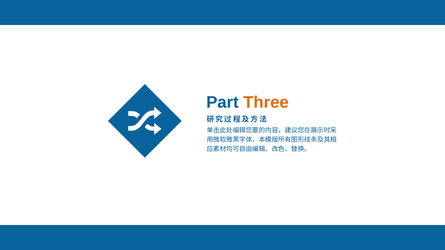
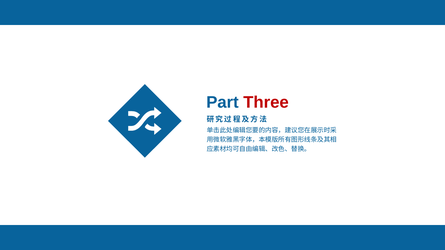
Three colour: orange -> red (266, 102)
